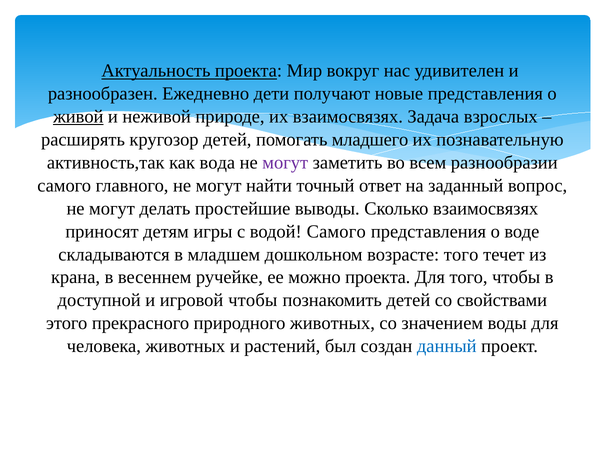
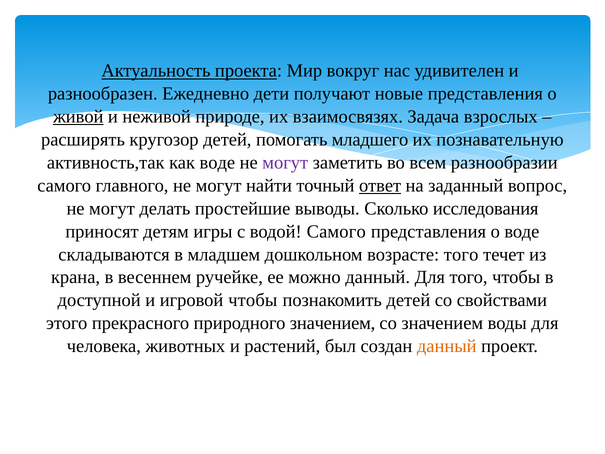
как вода: вода -> воде (217, 163)
ответ underline: none -> present (380, 185)
Сколько взаимосвязях: взаимосвязях -> исследования (486, 208)
можно проекта: проекта -> данный (378, 277)
природного животных: животных -> значением (333, 323)
данный colour: blue -> orange (447, 346)
